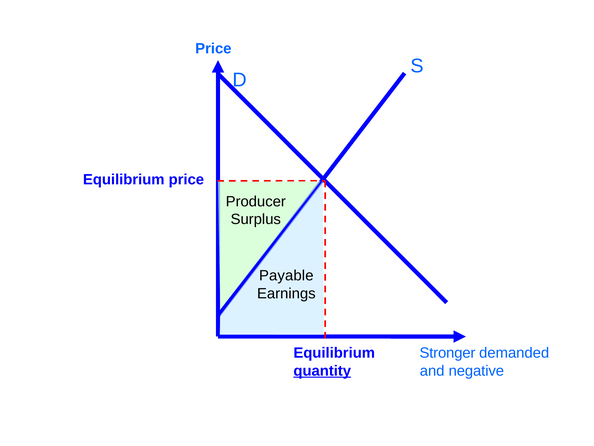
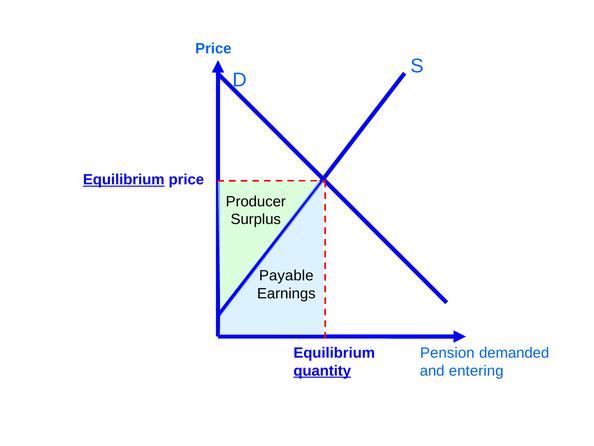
Equilibrium underline: none -> present (124, 179)
Stronger: Stronger -> Pension (447, 353)
negative: negative -> entering (476, 370)
